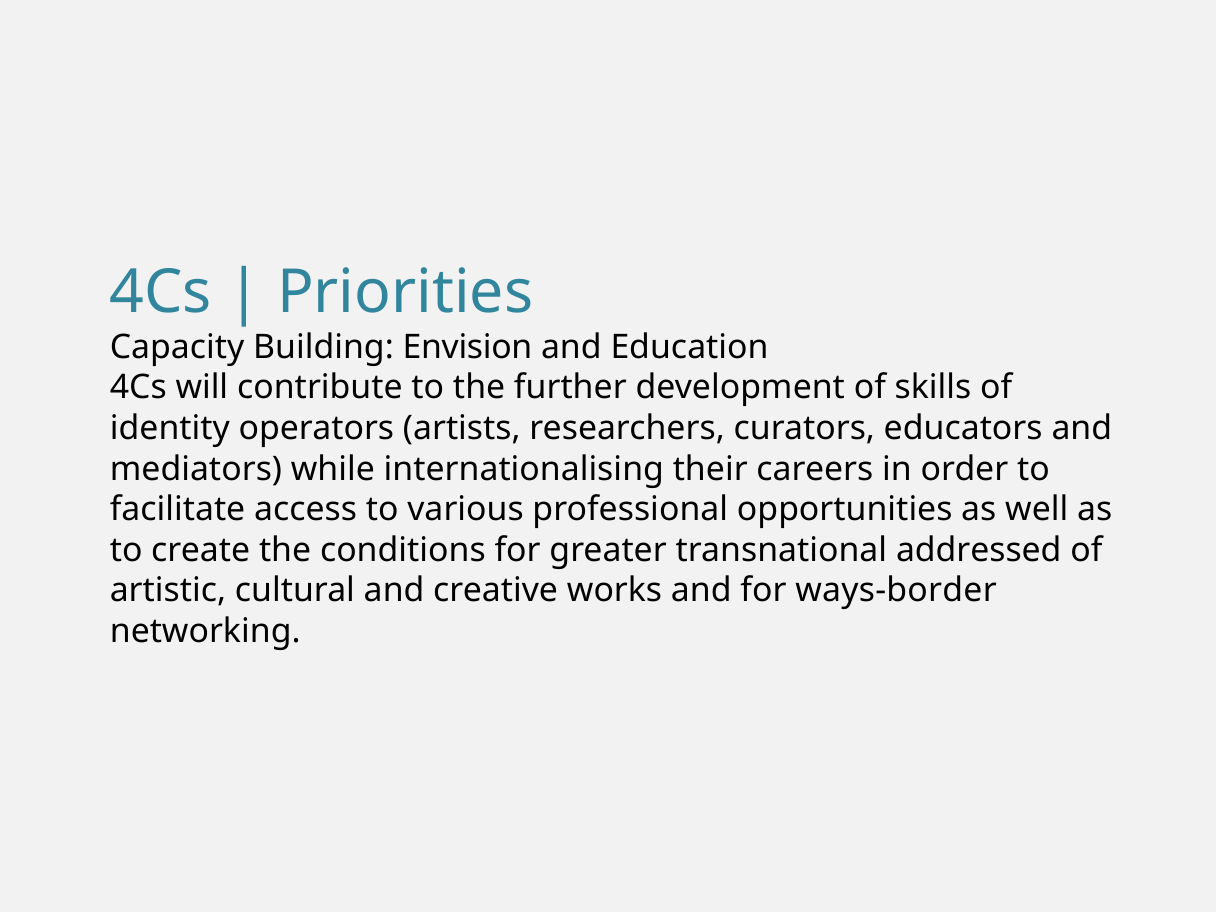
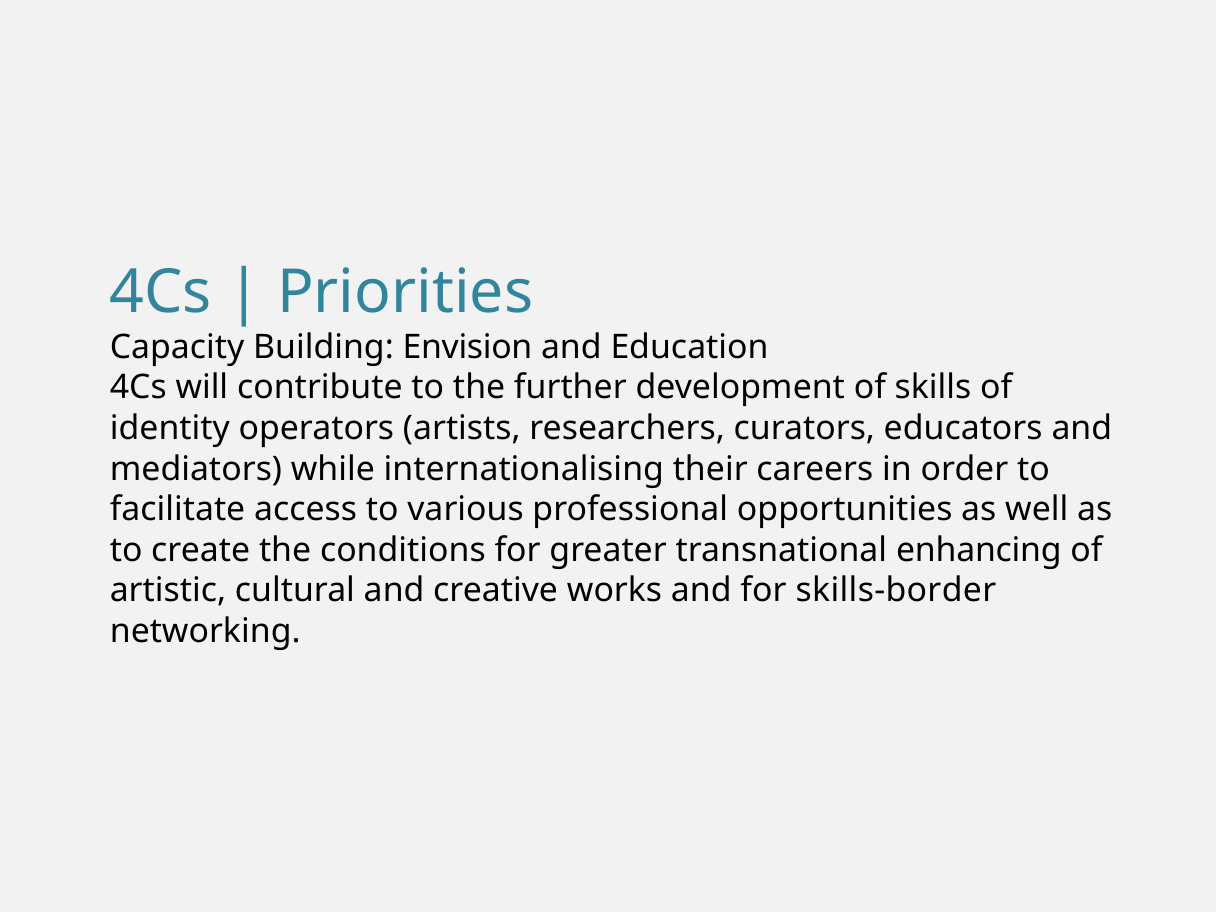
addressed: addressed -> enhancing (979, 550)
ways-border: ways-border -> skills-border (896, 591)
